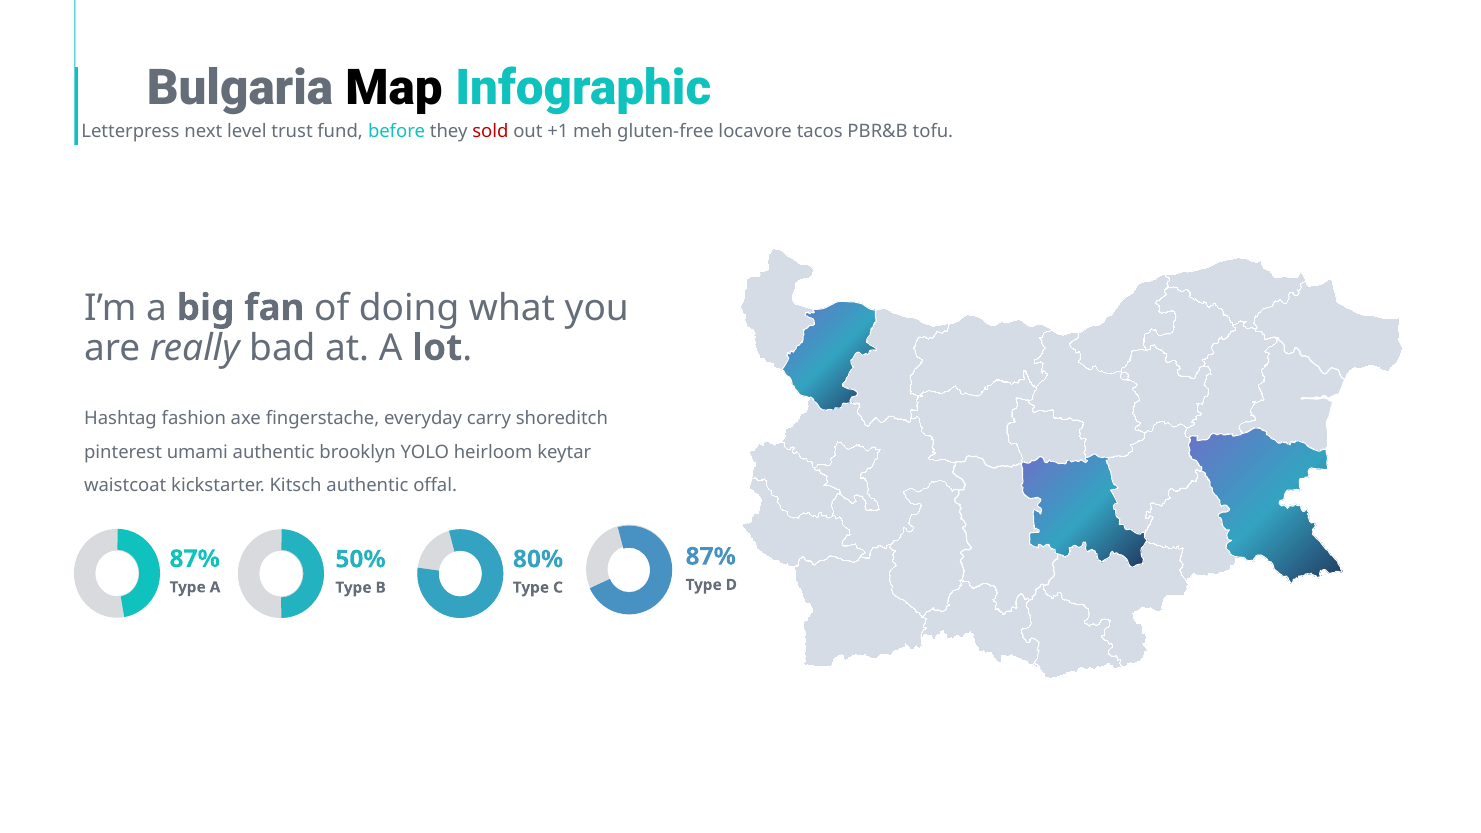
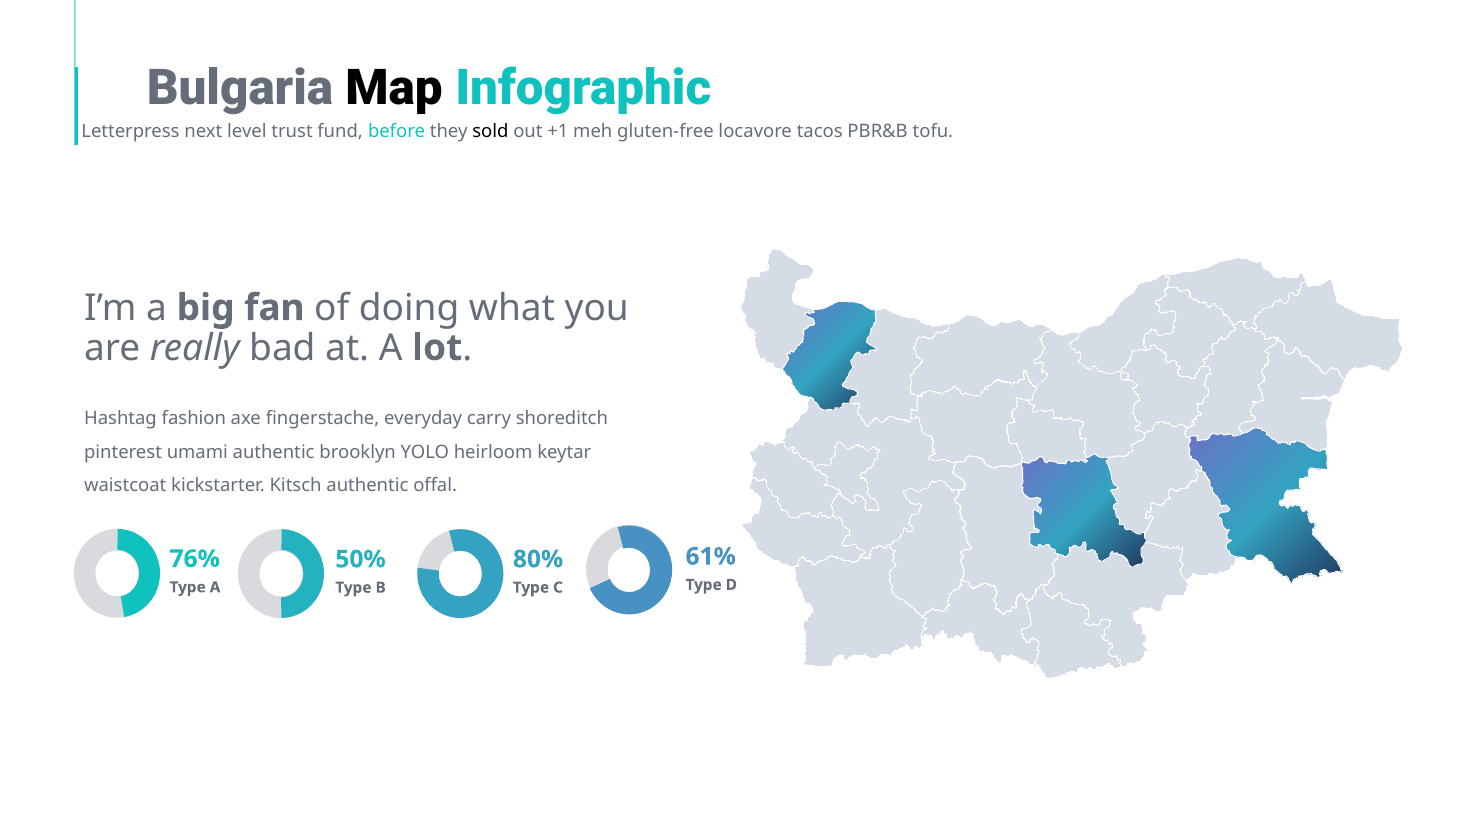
sold colour: red -> black (490, 132)
87%: 87% -> 61% (711, 557)
87%: 87% -> 76% (195, 559)
